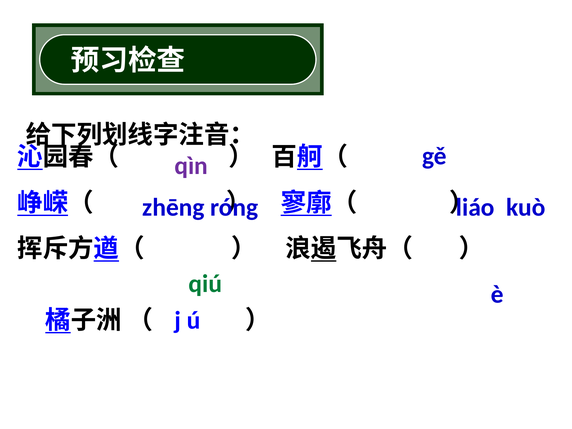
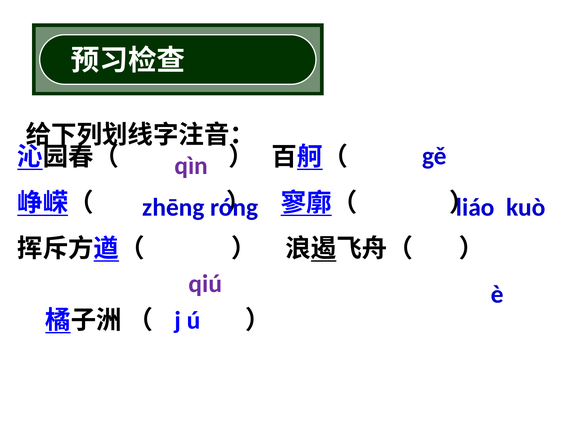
qiú colour: green -> purple (205, 284)
